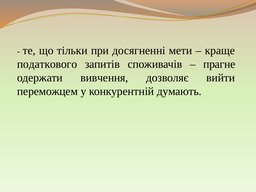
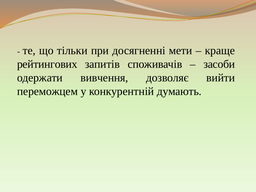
податкового: податкового -> рейтингових (47, 64)
прагне: прагне -> засоби (219, 64)
